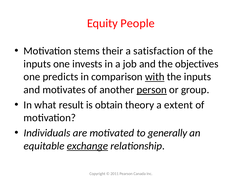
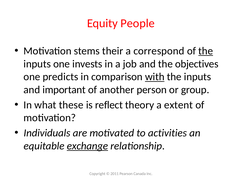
satisfaction: satisfaction -> correspond (159, 51)
the underline: none -> present (206, 51)
motivates: motivates -> important (64, 89)
person underline: present -> none (152, 89)
result: result -> these (71, 105)
obtain: obtain -> reflect (109, 105)
generally: generally -> activities (167, 133)
